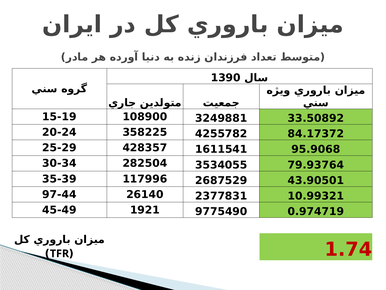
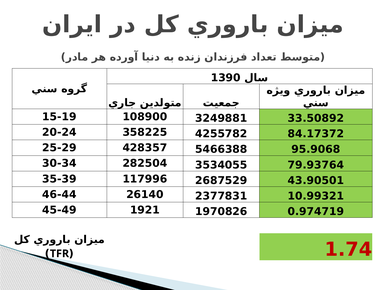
1611541: 1611541 -> 5466388 (221, 149)
97-44: 97-44 -> 46-44 (59, 194)
9775490: 9775490 -> 1970826 (221, 211)
